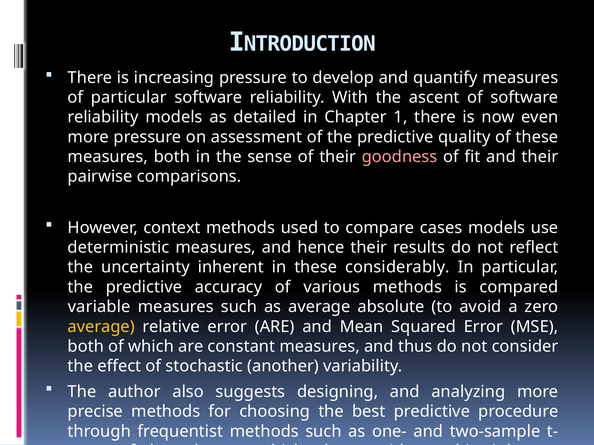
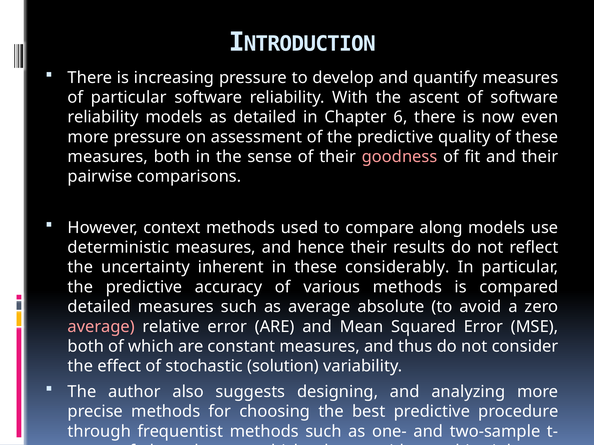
1: 1 -> 6 (401, 117)
cases: cases -> along (441, 228)
variable: variable -> detailed (99, 307)
average colour: yellow -> pink (101, 327)
another: another -> solution (283, 367)
